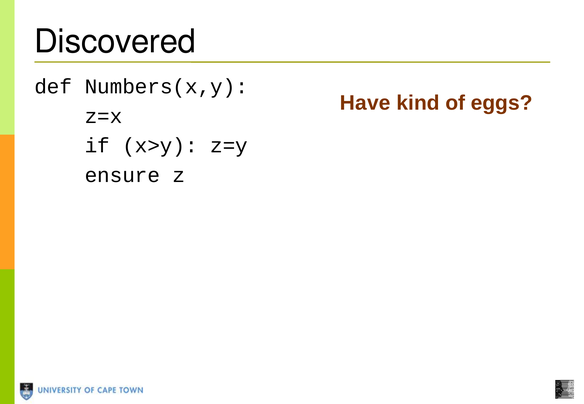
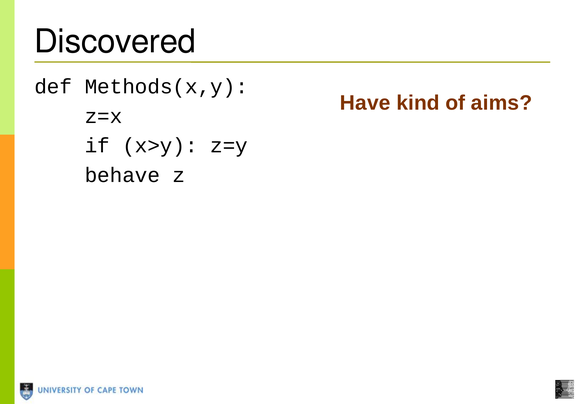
Numbers(x,y: Numbers(x,y -> Methods(x,y (166, 87)
eggs: eggs -> aims (502, 103)
ensure: ensure -> behave (122, 175)
